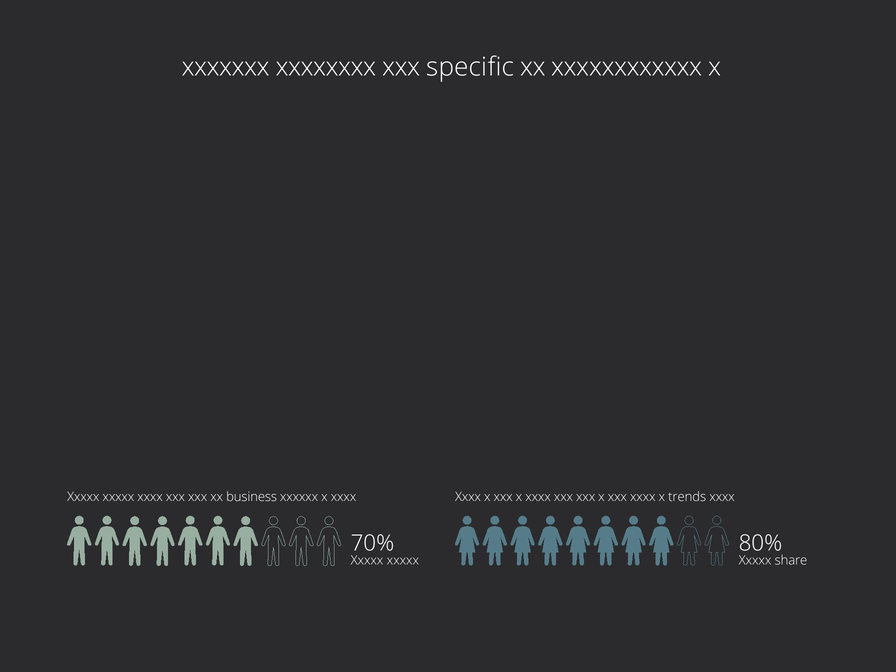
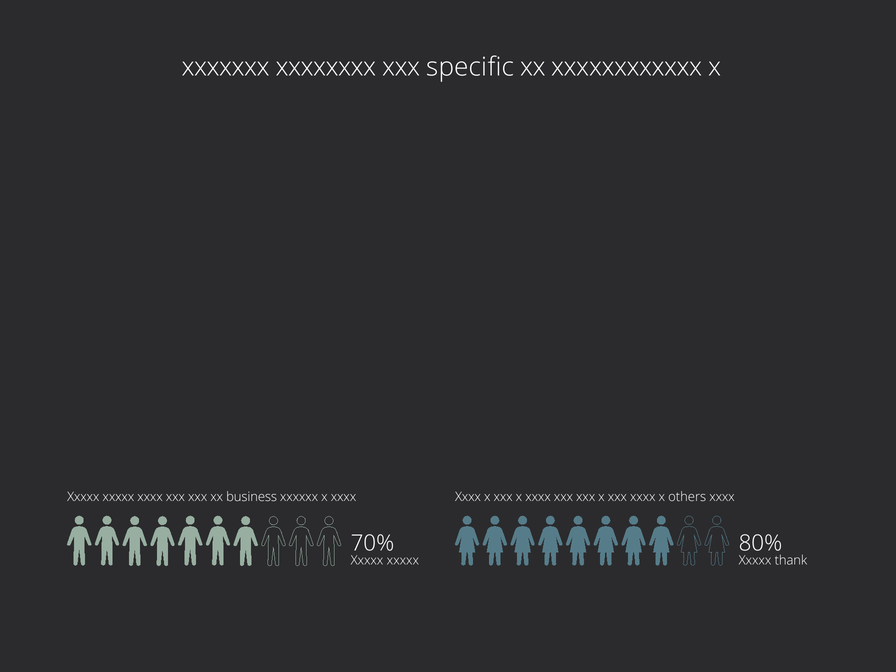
trends: trends -> others (687, 497)
share: share -> thank (791, 561)
